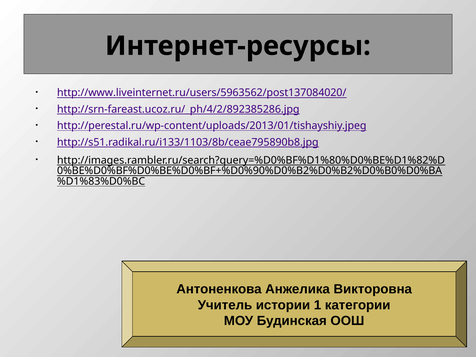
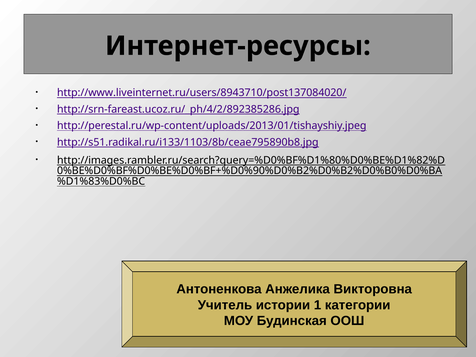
http://www.liveinternet.ru/users/5963562/post137084020/: http://www.liveinternet.ru/users/5963562/post137084020/ -> http://www.liveinternet.ru/users/8943710/post137084020/ (202, 93)
